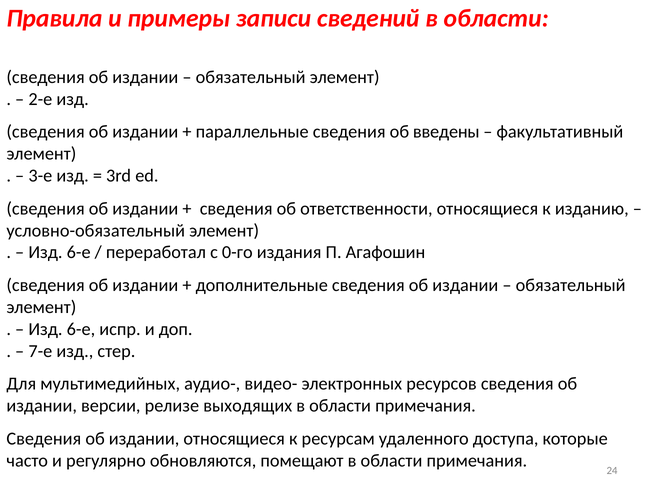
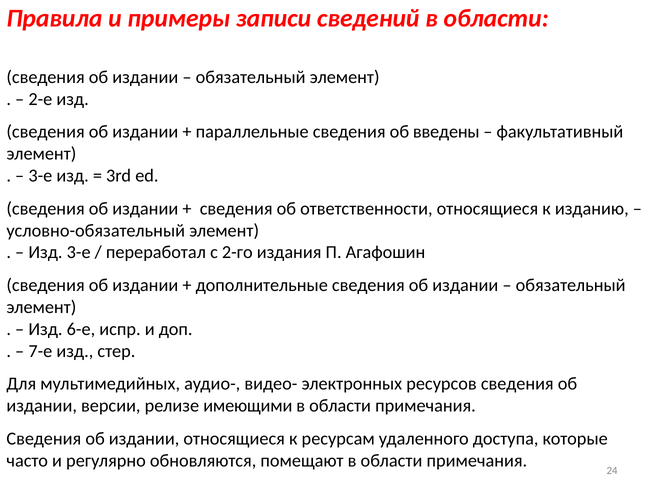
6-е: 6-е -> 3-е (79, 252)
0-го: 0-го -> 2-го (237, 252)
выходящих: выходящих -> имеющими (248, 406)
